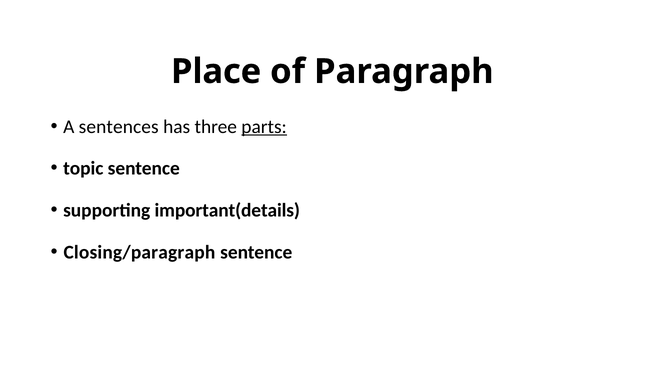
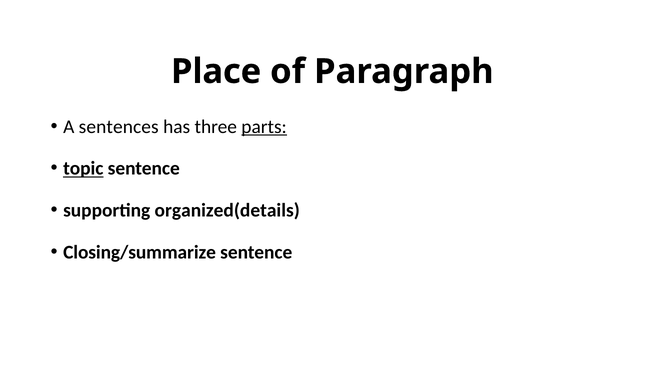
topic underline: none -> present (83, 169)
important(details: important(details -> organized(details (227, 210)
Closing/paragraph: Closing/paragraph -> Closing/summarize (140, 252)
